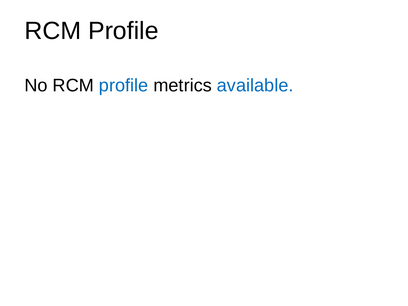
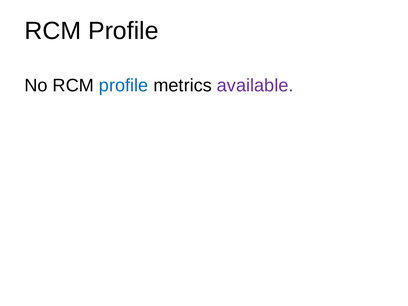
available colour: blue -> purple (255, 86)
